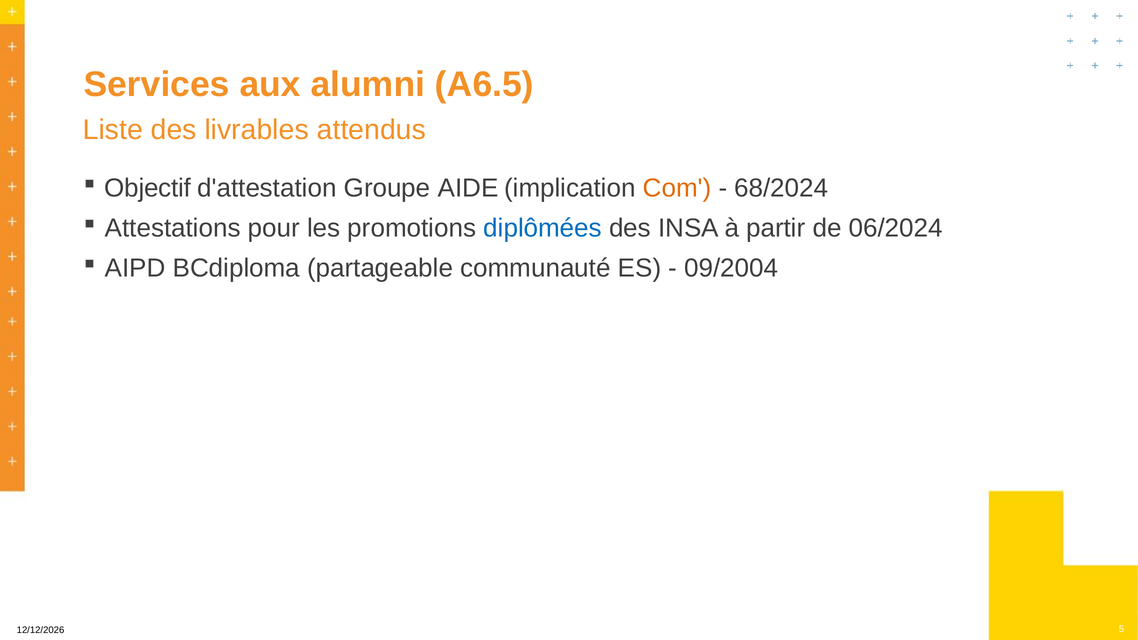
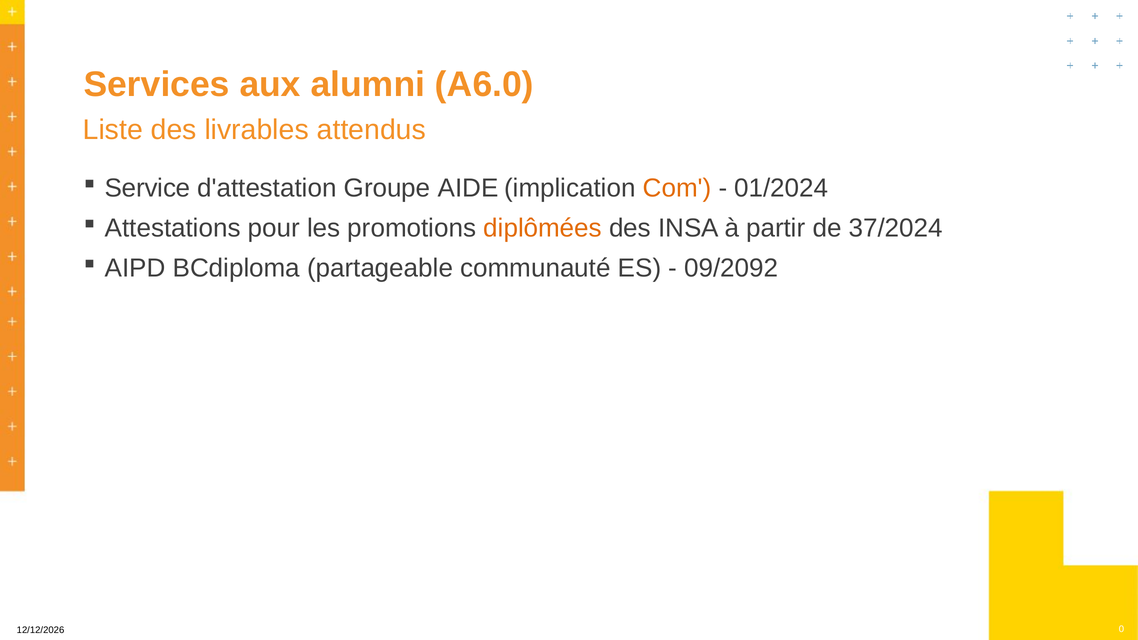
A6.5: A6.5 -> A6.0 (484, 84)
Objectif: Objectif -> Service (148, 188)
68/2024: 68/2024 -> 01/2024 (781, 188)
diplômées colour: blue -> orange (543, 228)
06/2024: 06/2024 -> 37/2024 (896, 228)
09/2004: 09/2004 -> 09/2092 (731, 268)
5: 5 -> 0 (1121, 629)
